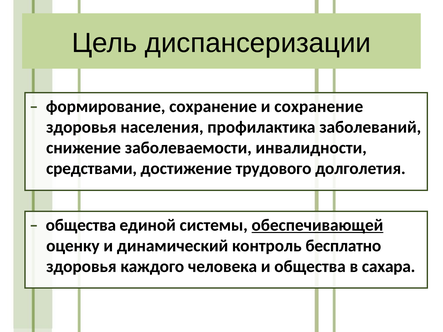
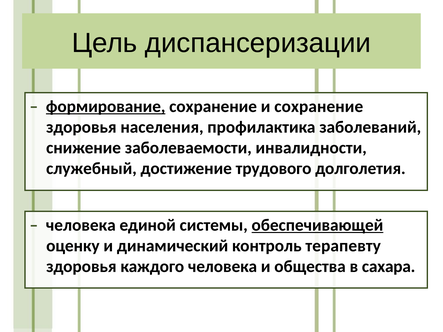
формирование underline: none -> present (106, 107)
средствами: средствами -> служебный (91, 169)
общества: общества -> человека (81, 225)
бесплатно: бесплатно -> терапевту (343, 246)
